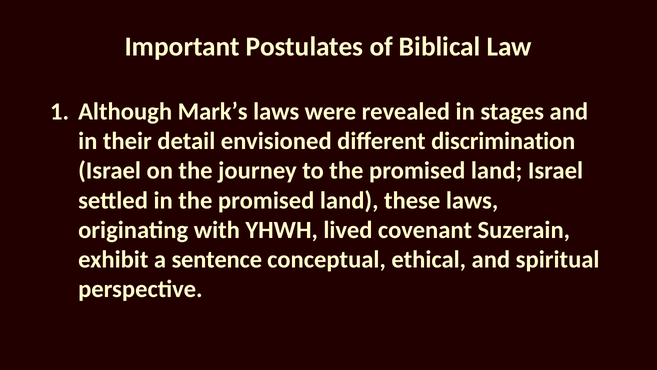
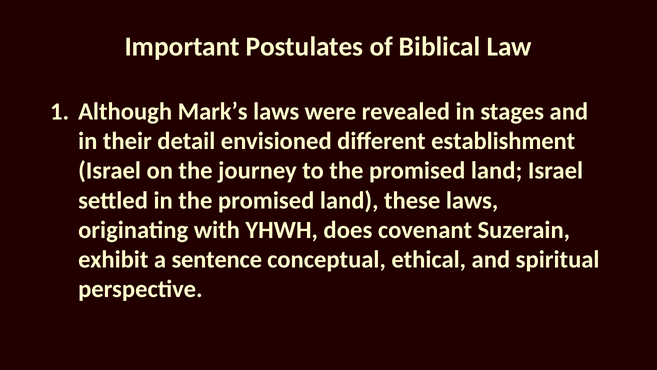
discrimination: discrimination -> establishment (503, 141)
lived: lived -> does (348, 230)
